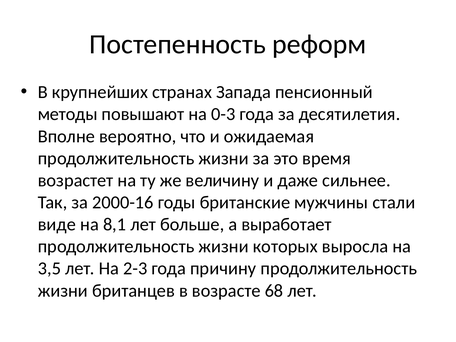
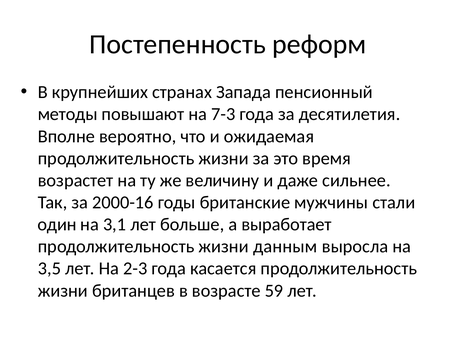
0-3: 0-3 -> 7-3 (223, 114)
виде: виде -> один (57, 224)
8,1: 8,1 -> 3,1 (115, 224)
которых: которых -> данным (285, 247)
причину: причину -> касается (223, 269)
68: 68 -> 59 (274, 291)
